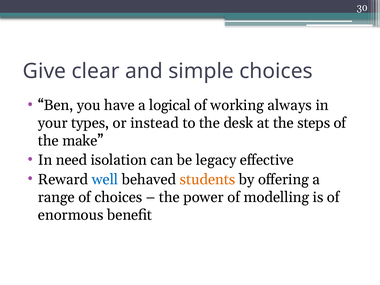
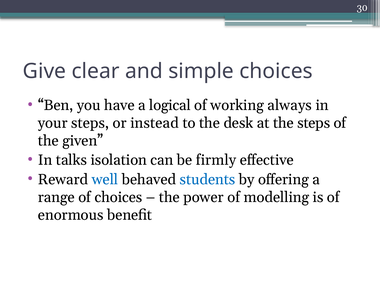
your types: types -> steps (90, 123)
make: make -> given (83, 141)
need: need -> talks (71, 160)
legacy: legacy -> firmly (216, 160)
students colour: orange -> blue (208, 179)
